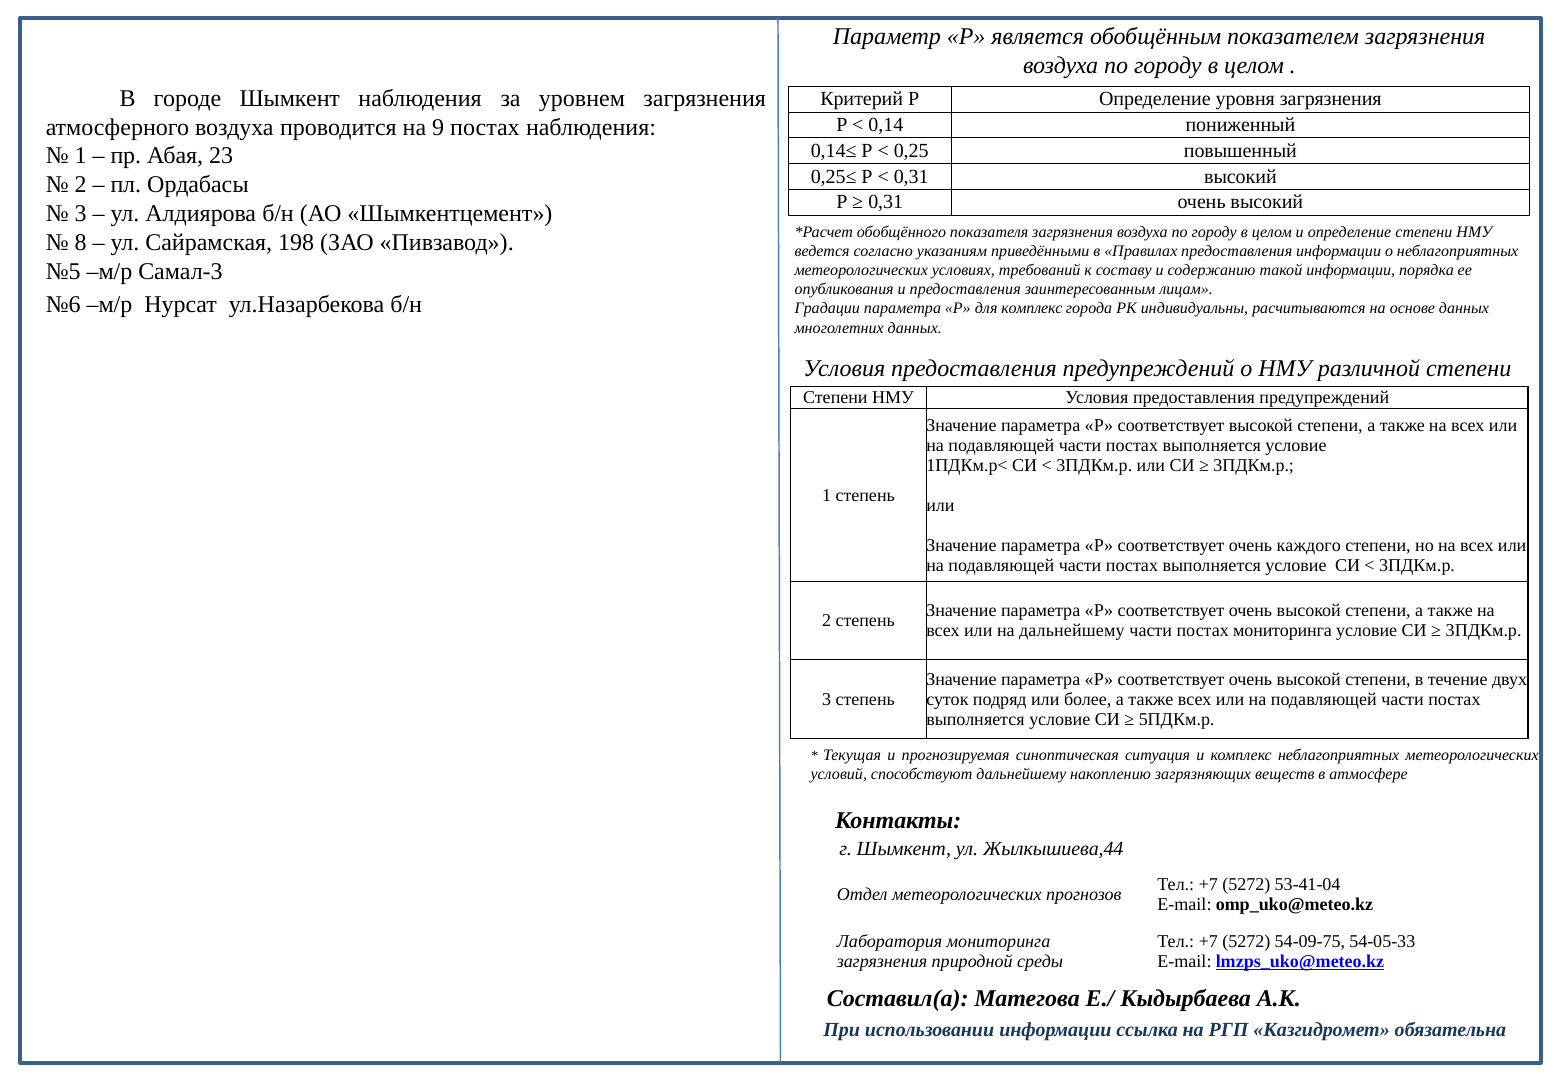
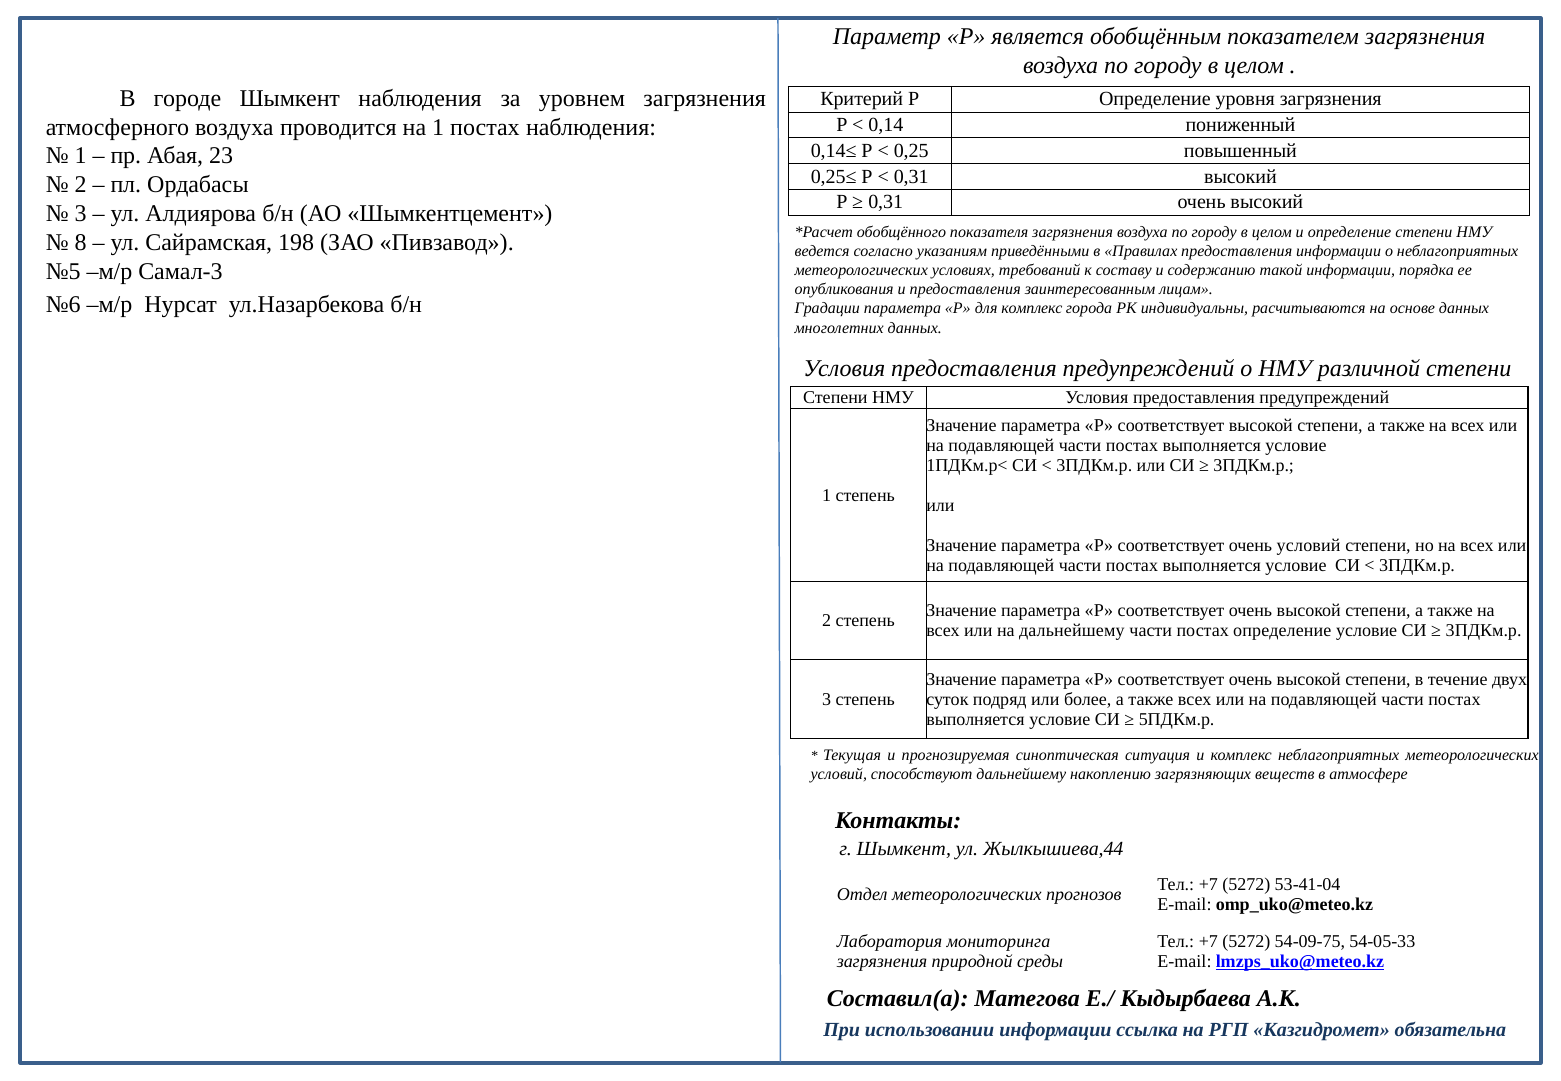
на 9: 9 -> 1 (438, 127)
очень каждого: каждого -> условий (1309, 545)
постах мониторинга: мониторинга -> определение (1282, 631)
